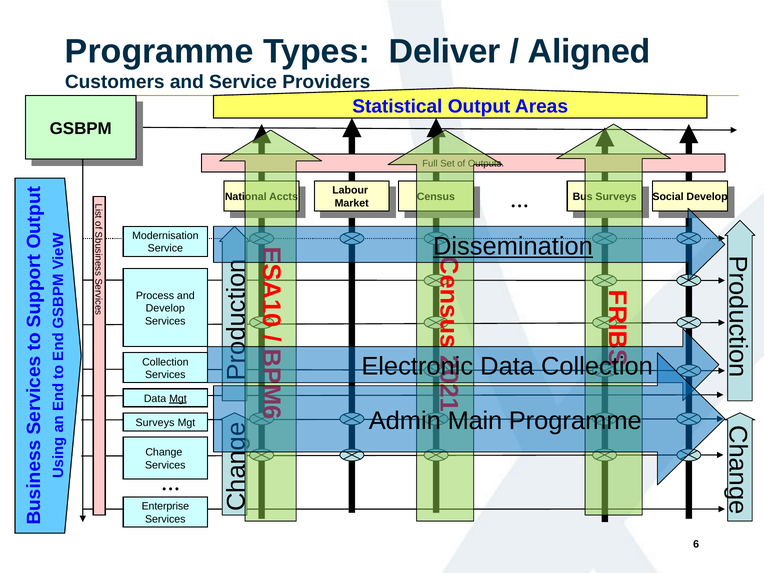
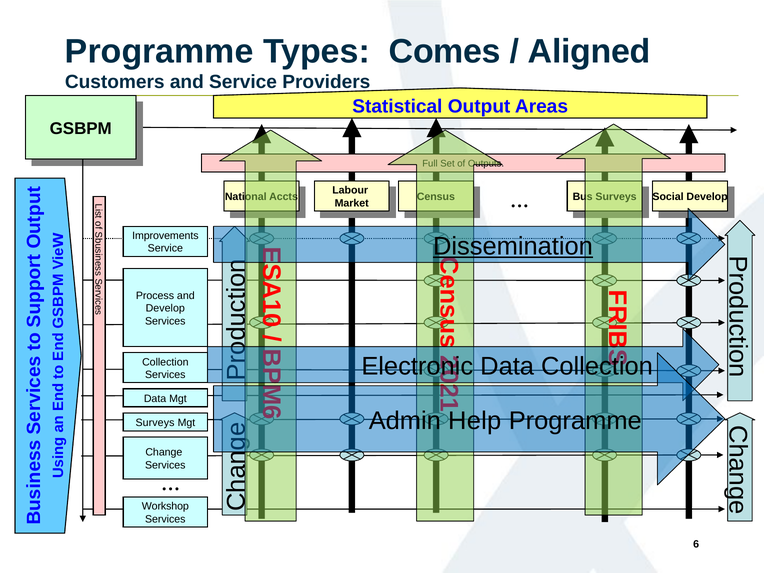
Deliver: Deliver -> Comes (445, 51)
Modernisation: Modernisation -> Improvements (165, 236)
Mgt underline: present -> none (178, 398)
Main: Main -> Help (475, 421)
Enterprise: Enterprise -> Workshop (165, 506)
